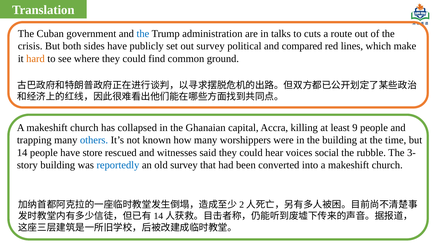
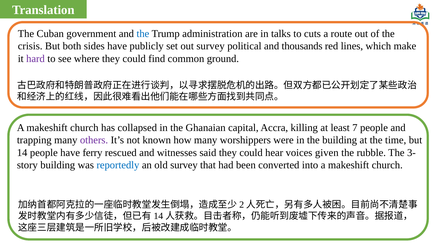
compared: compared -> thousands (302, 46)
hard colour: orange -> purple (35, 59)
9: 9 -> 7 (355, 127)
others colour: blue -> purple (94, 140)
store: store -> ferry (92, 152)
social: social -> given (327, 152)
